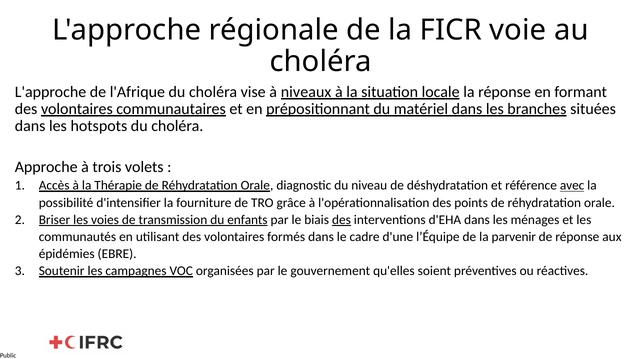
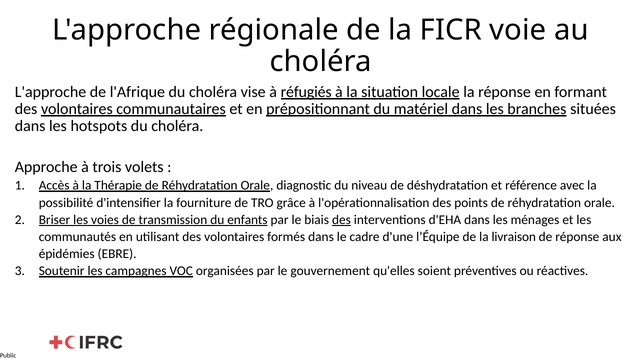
niveaux: niveaux -> réfugiés (306, 92)
avec underline: present -> none (572, 186)
parvenir: parvenir -> livraison (514, 237)
